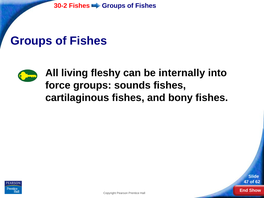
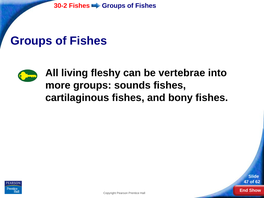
internally: internally -> vertebrae (182, 73)
force: force -> more (58, 85)
